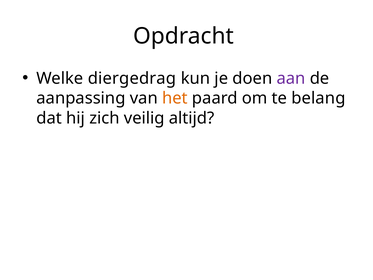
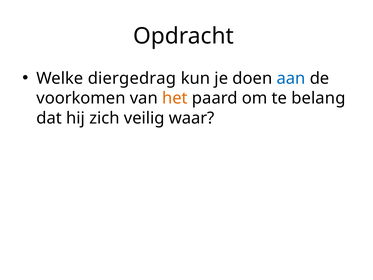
aan colour: purple -> blue (291, 78)
aanpassing: aanpassing -> voorkomen (81, 98)
altijd: altijd -> waar (192, 118)
